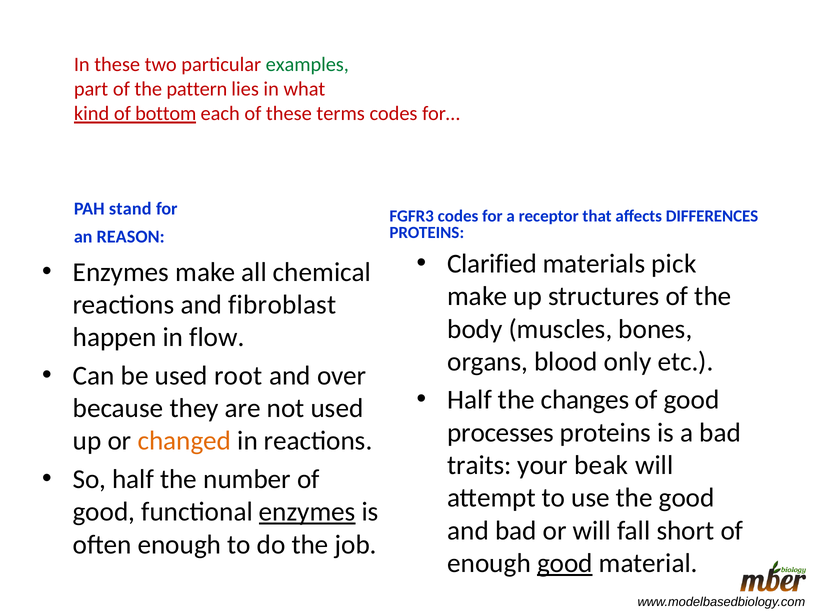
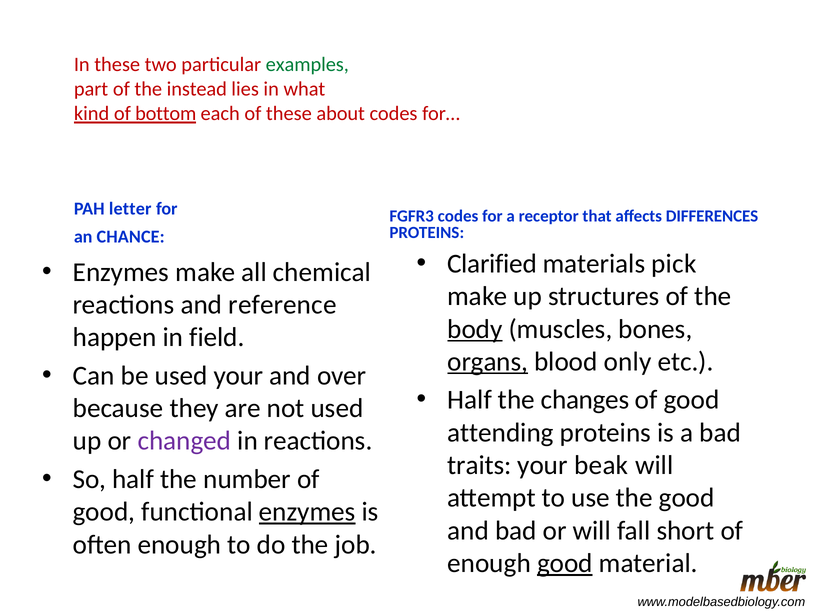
pattern: pattern -> instead (197, 89)
terms: terms -> about (341, 114)
stand: stand -> letter (130, 209)
REASON: REASON -> CHANCE (131, 237)
fibroblast: fibroblast -> reference (282, 305)
body underline: none -> present (475, 329)
flow: flow -> field (217, 337)
organs underline: none -> present (488, 362)
used root: root -> your (239, 375)
processes: processes -> attending (500, 432)
changed colour: orange -> purple (184, 441)
